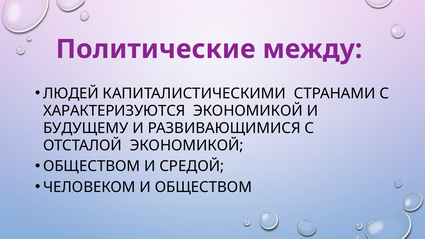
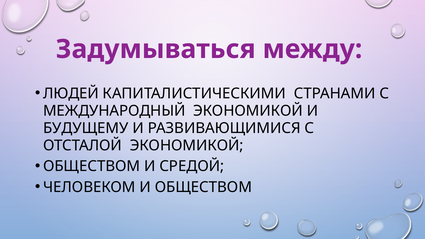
Политические: Политические -> Задумываться (156, 49)
ХАРАКТЕРИЗУЮТСЯ: ХАРАКТЕРИЗУЮТСЯ -> МЕЖДУНАРОДНЫЙ (114, 111)
